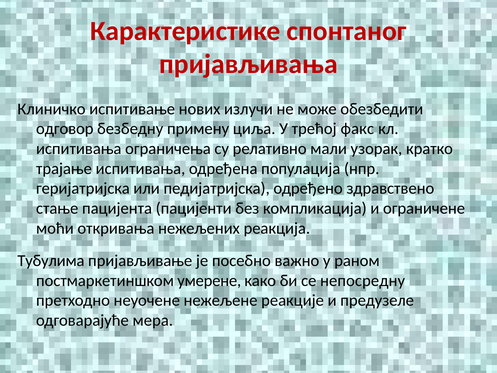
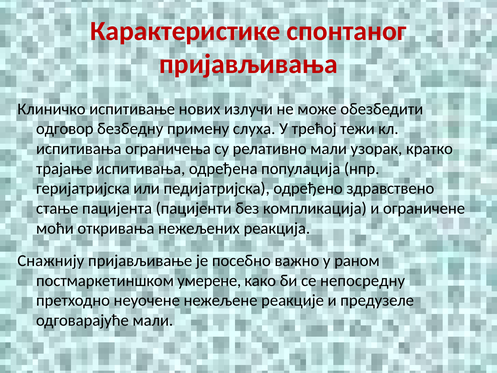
циља: циља -> слуха (254, 129)
факс: факс -> тежи (357, 129)
Тубулима: Тубулима -> Снажнију (51, 261)
одговарајуће мера: мера -> мали (153, 320)
